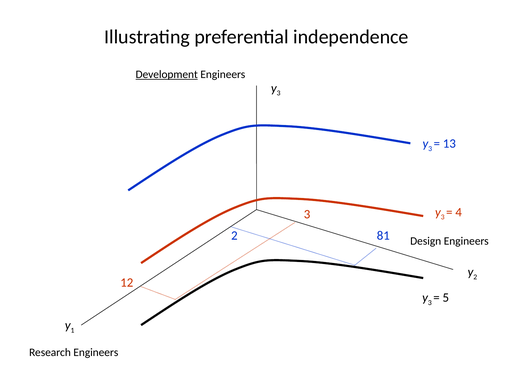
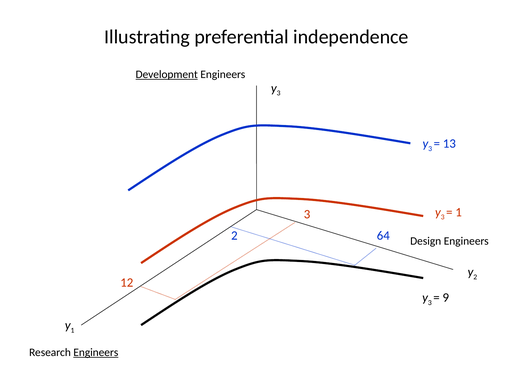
4: 4 -> 1 (459, 212)
81: 81 -> 64 (383, 235)
5: 5 -> 9 (446, 298)
Engineers underline: none -> present (96, 352)
